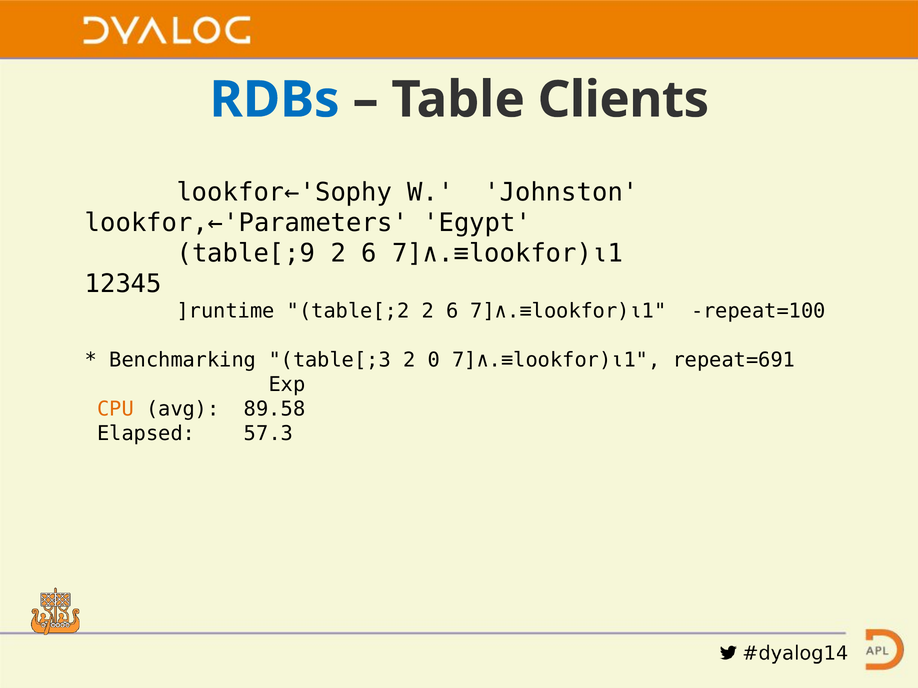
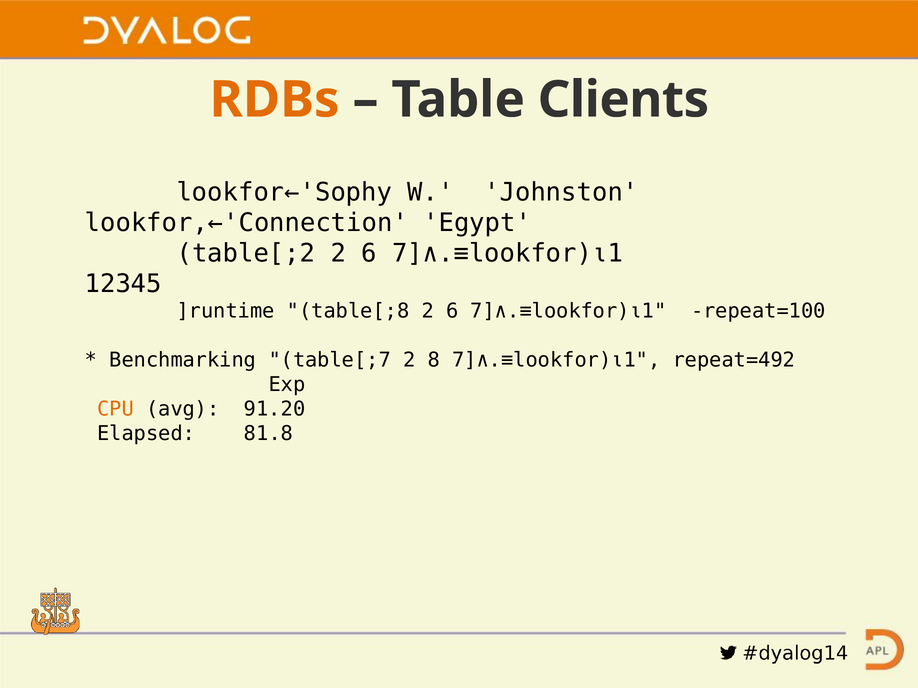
RDBs colour: blue -> orange (275, 100)
lookfor,←'Parameters: lookfor,←'Parameters -> lookfor,←'Connection (246, 223)
table[;9: table[;9 -> table[;2 (246, 254)
table[;2: table[;2 -> table[;8 (348, 311)
table[;3: table[;3 -> table[;7 (330, 360)
0: 0 -> 8 (434, 360)
repeat=691: repeat=691 -> repeat=492 (734, 360)
89.58: 89.58 -> 91.20 (275, 409)
57.3: 57.3 -> 81.8 (269, 434)
